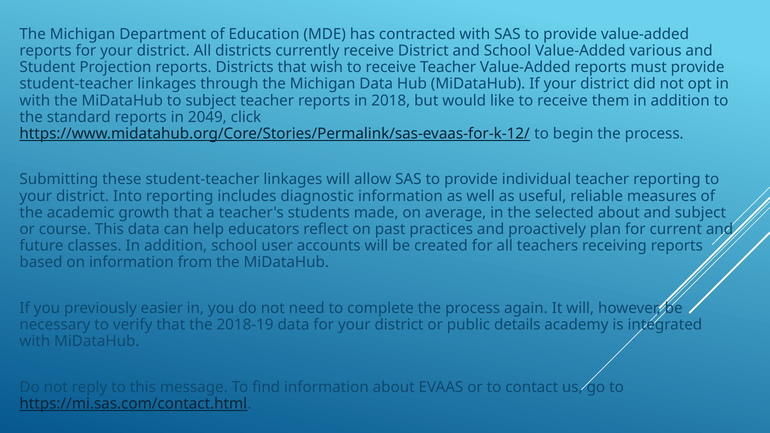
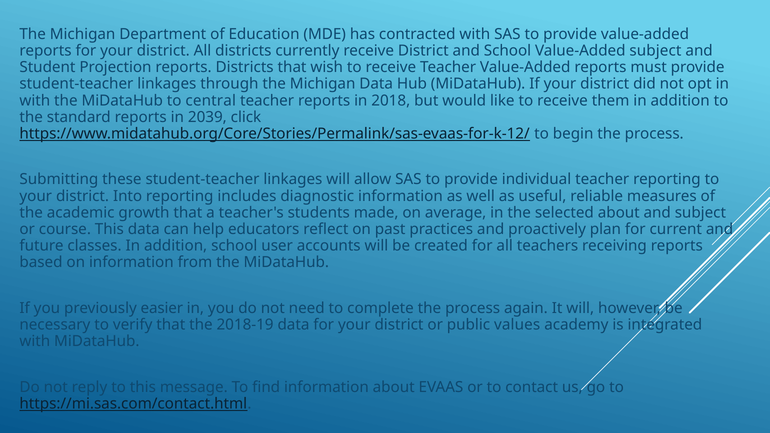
Value-Added various: various -> subject (655, 51)
to subject: subject -> central (211, 101)
2049: 2049 -> 2039 (207, 117)
details: details -> values (517, 325)
